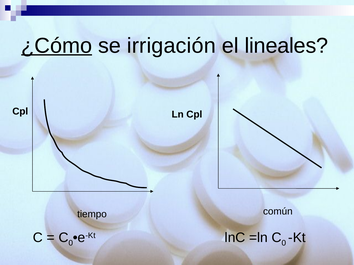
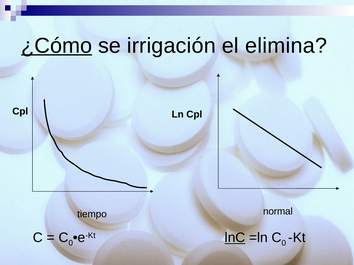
lineales: lineales -> elimina (286, 46)
común: común -> normal (278, 212)
lnC underline: none -> present (235, 238)
